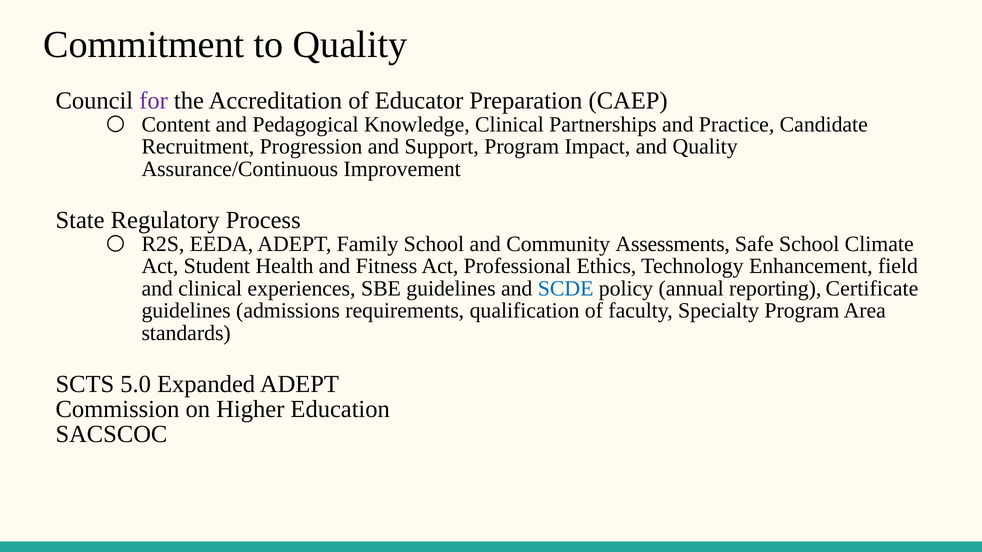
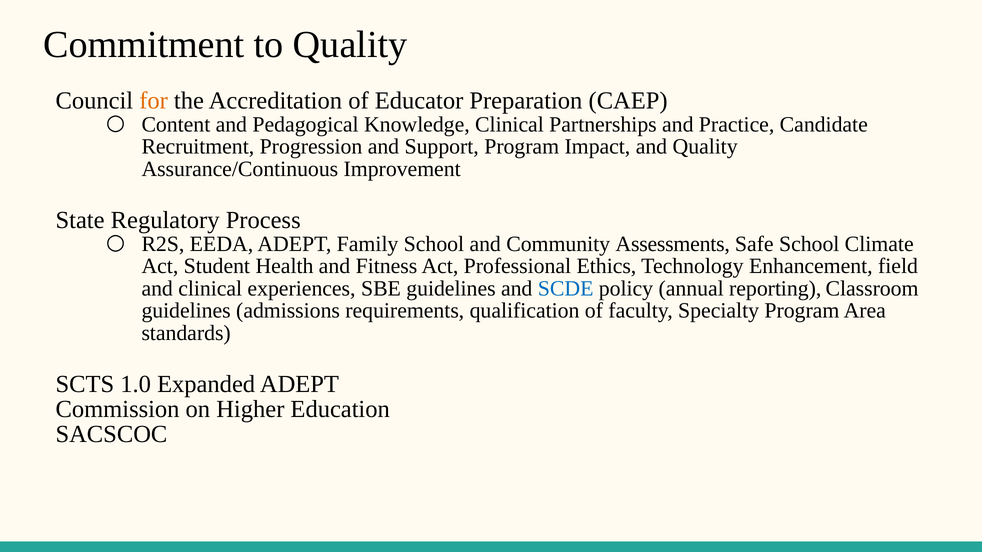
for colour: purple -> orange (154, 101)
Certificate: Certificate -> Classroom (872, 289)
5.0: 5.0 -> 1.0 (136, 385)
